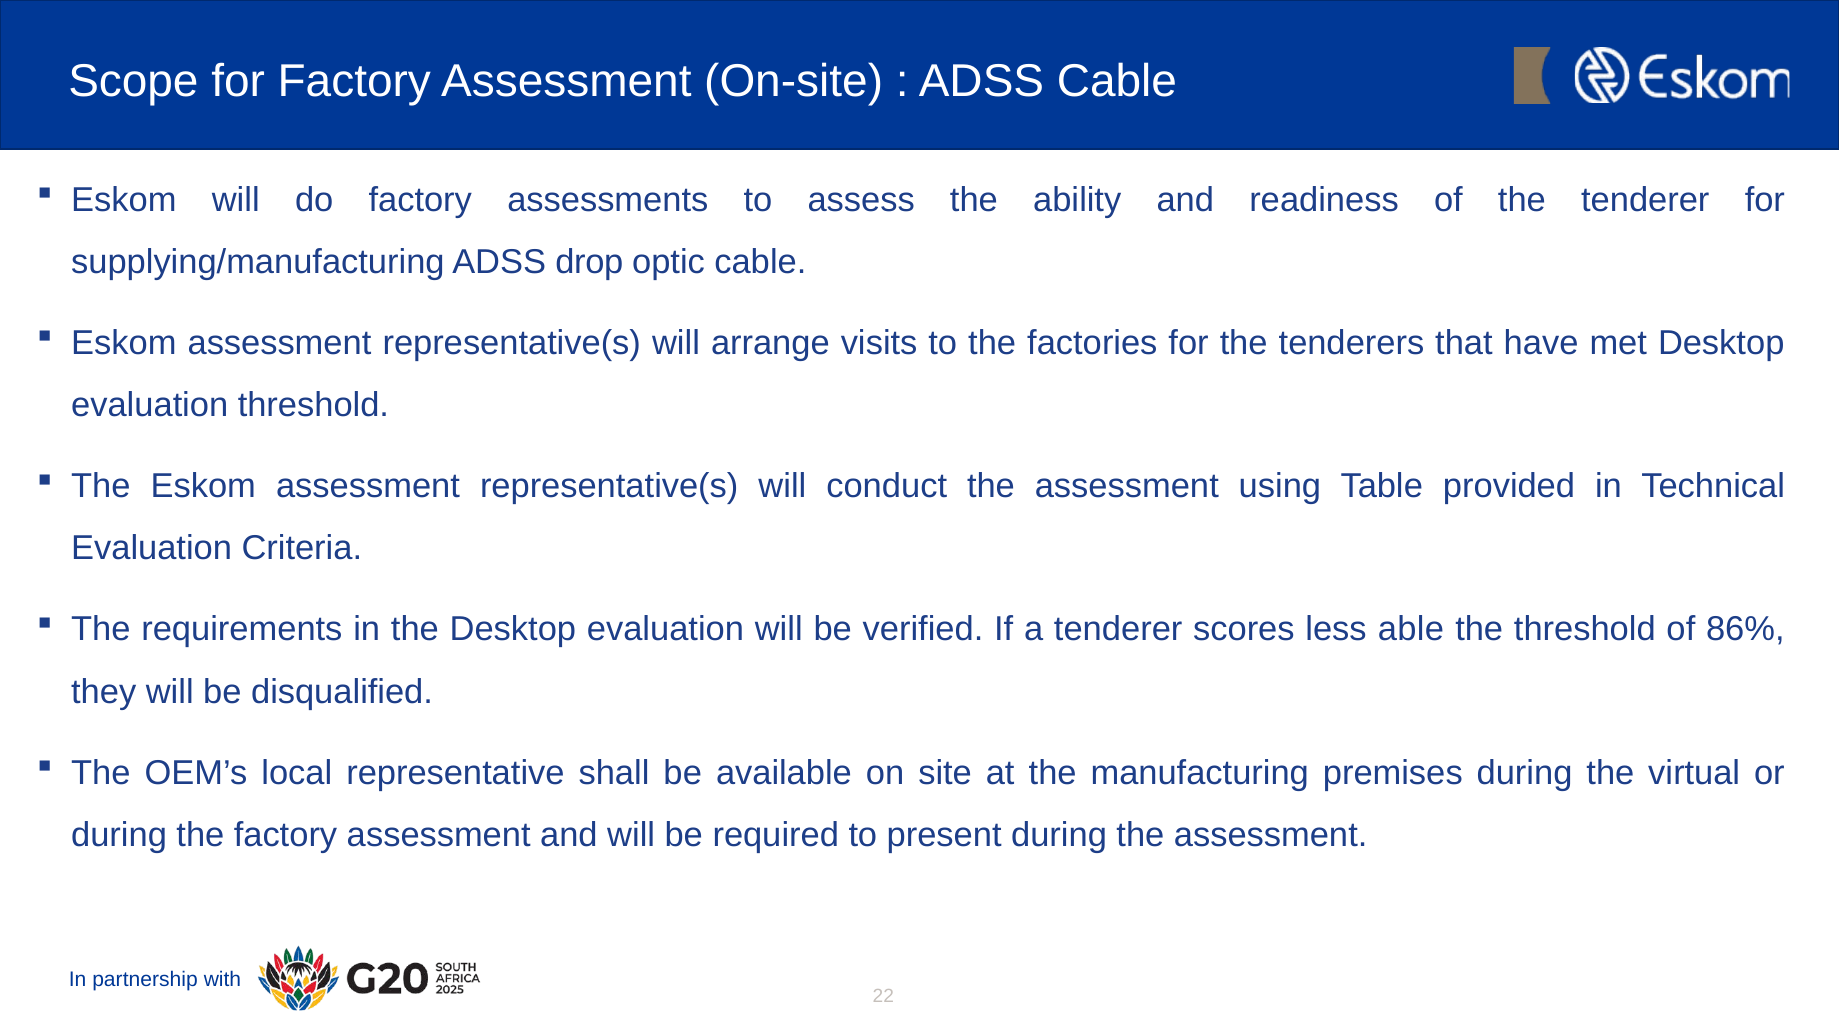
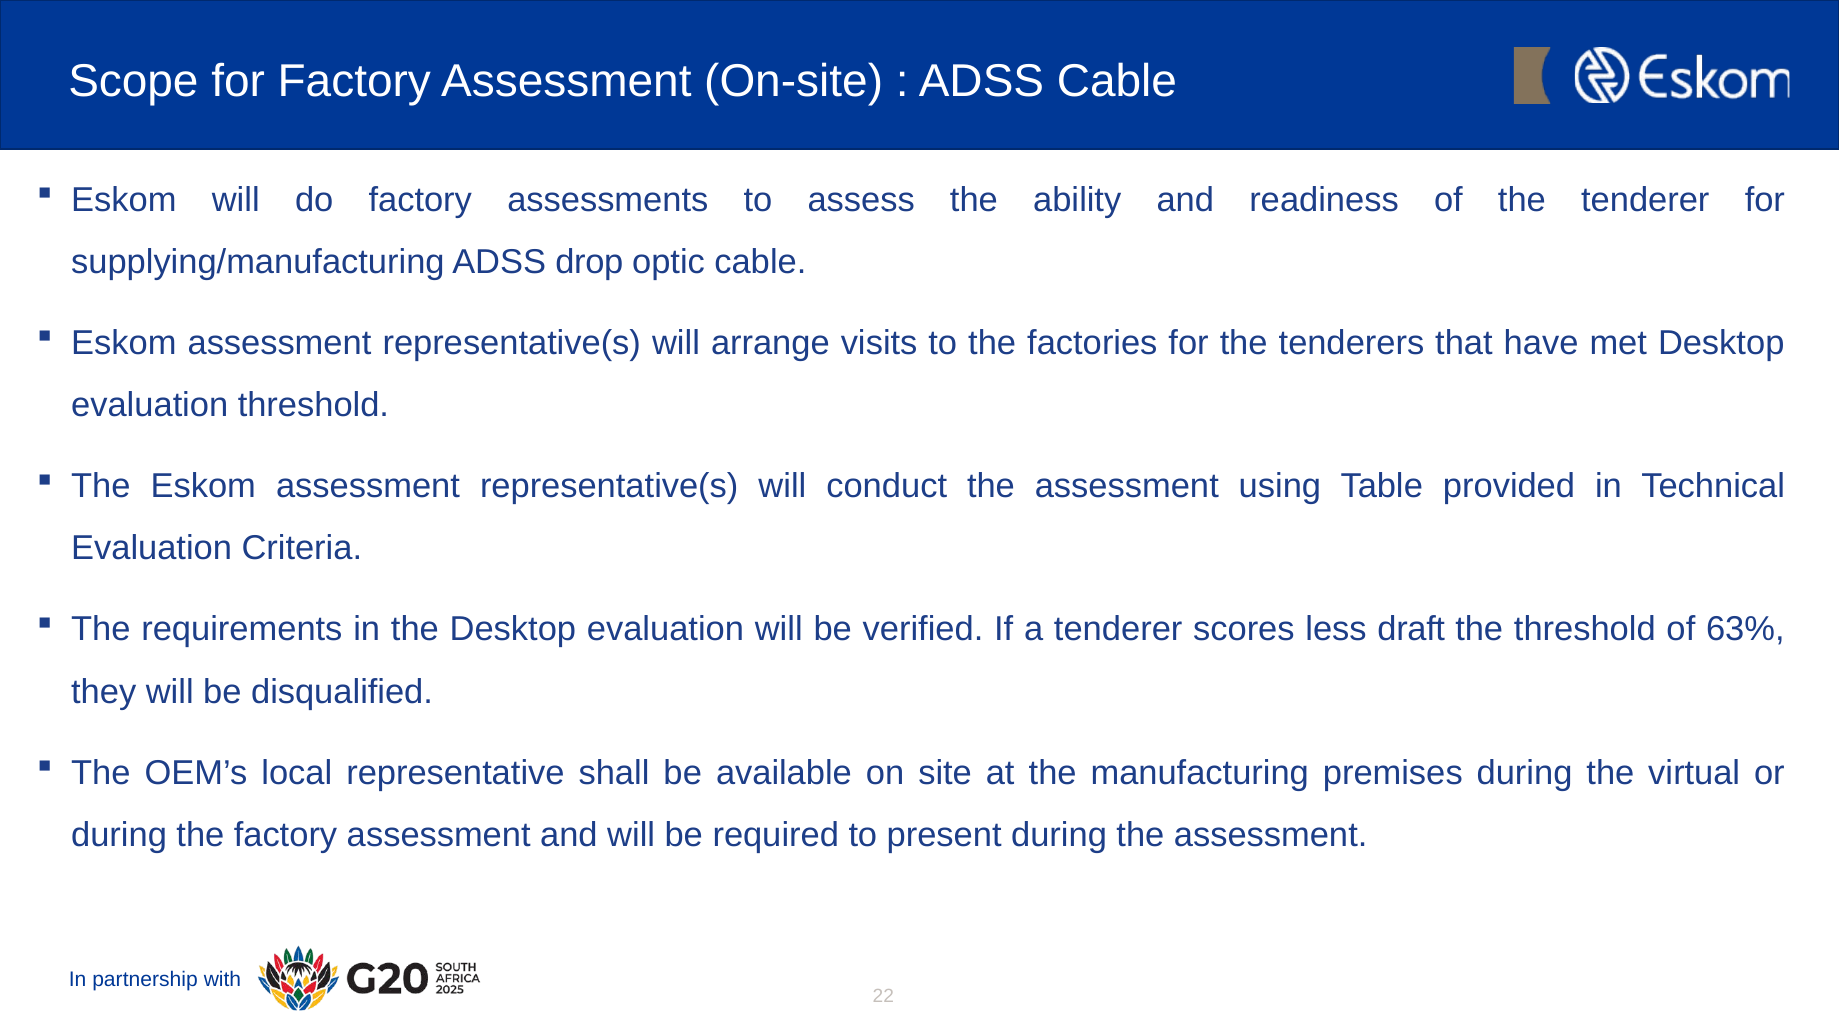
able: able -> draft (1411, 630)
86%: 86% -> 63% (1745, 630)
